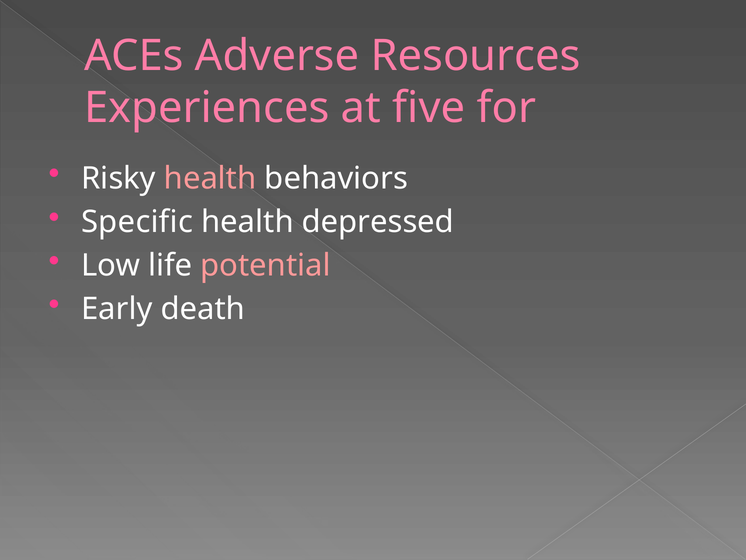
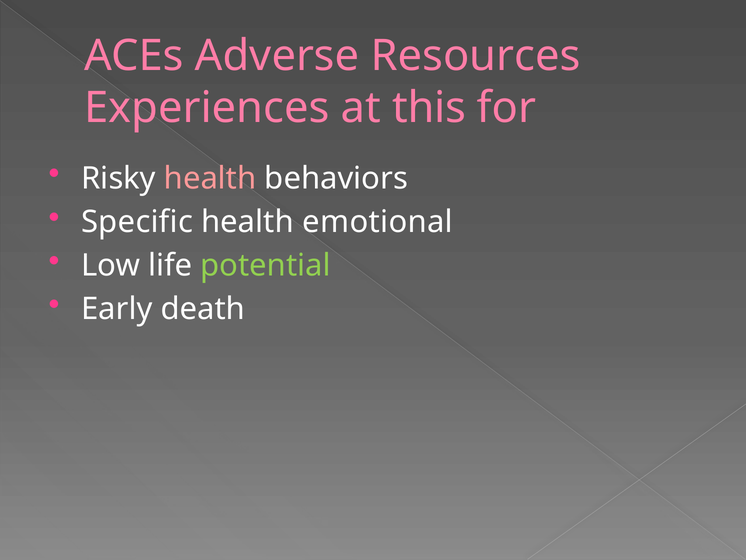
five: five -> this (429, 108)
depressed: depressed -> emotional (378, 222)
potential colour: pink -> light green (266, 265)
